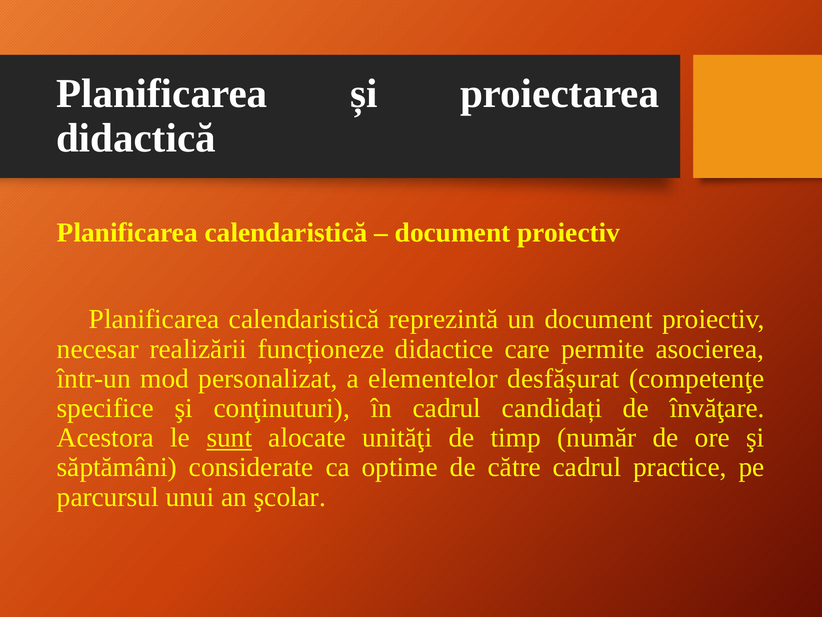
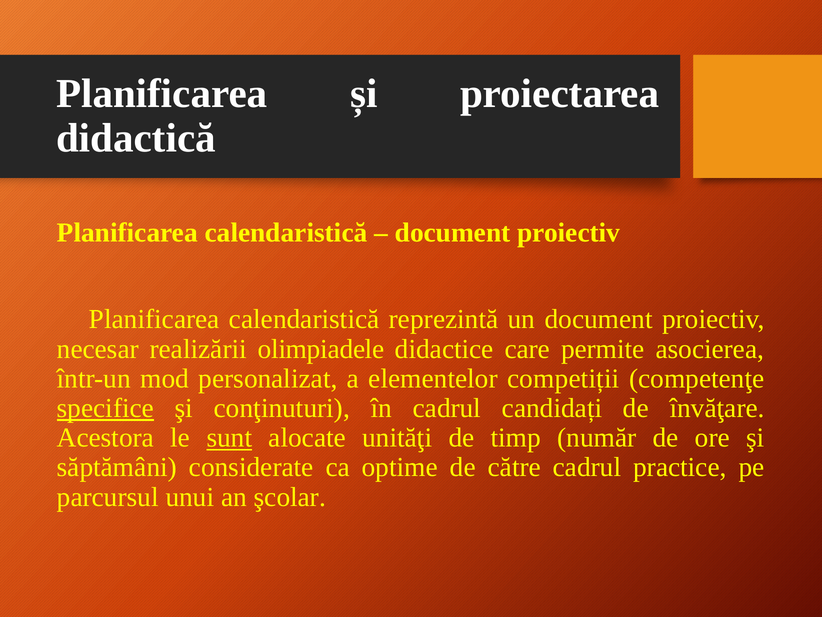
funcționeze: funcționeze -> olimpiadele (321, 349)
desfășurat: desfășurat -> competiții (563, 378)
specifice underline: none -> present (105, 408)
